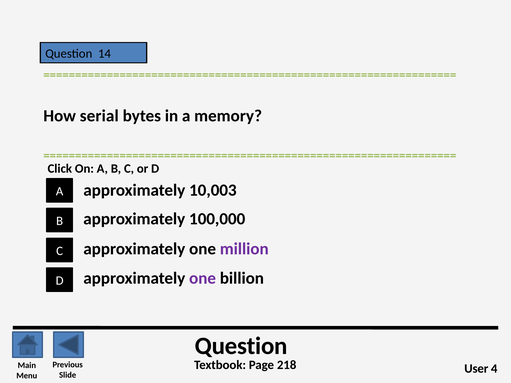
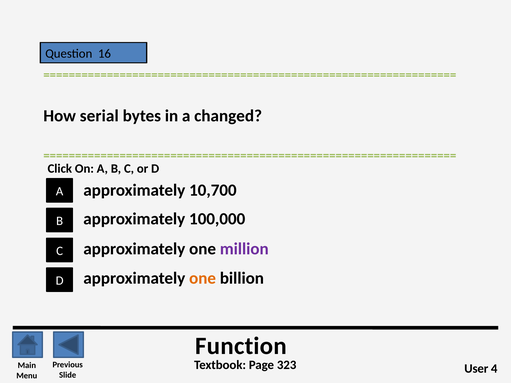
14: 14 -> 16 (104, 54)
memory: memory -> changed (228, 116)
10,003: 10,003 -> 10,700 (213, 190)
one colour: purple -> orange (203, 279)
Question: Question -> Function (241, 346)
218: 218 -> 323 (287, 365)
